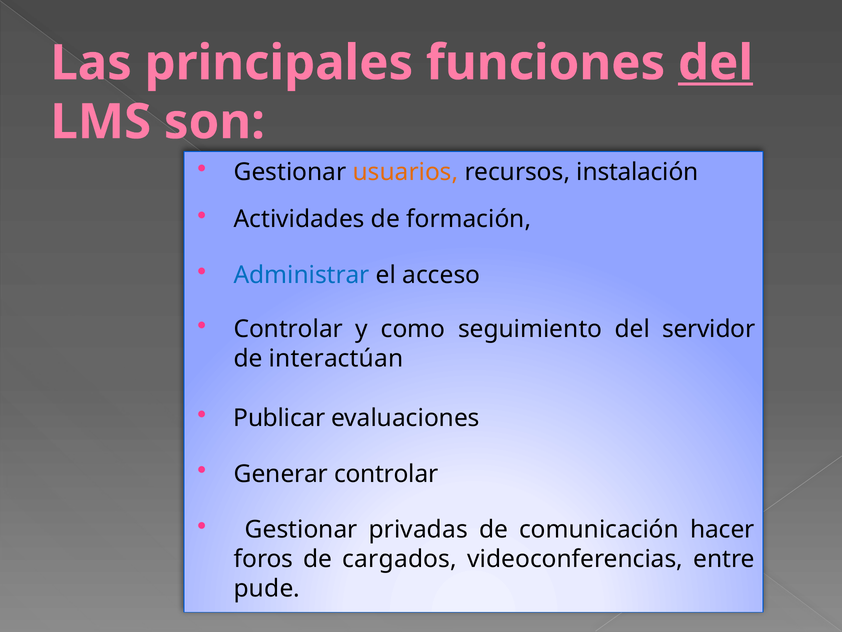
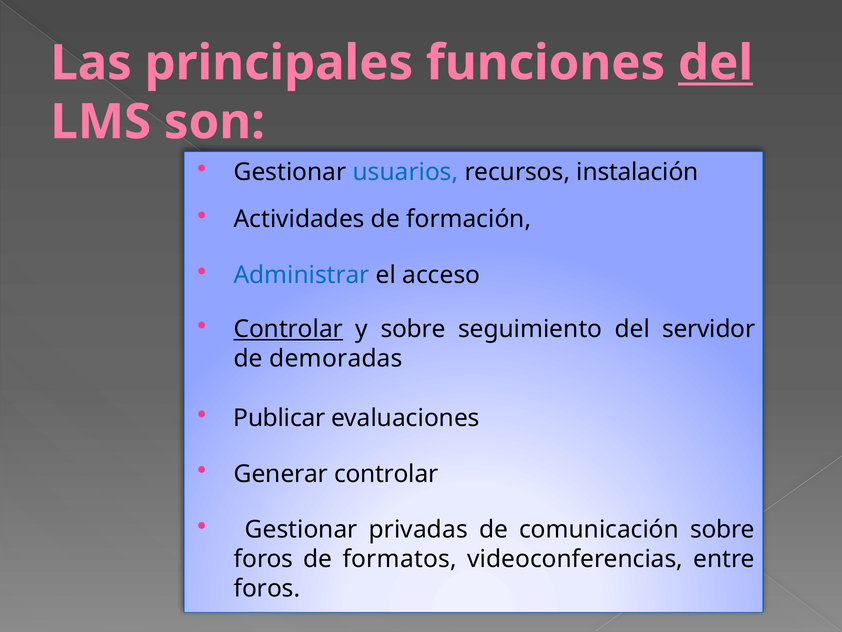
usuarios colour: orange -> blue (405, 172)
Controlar underline: none -> present (288, 329)
y como: como -> sobre (413, 329)
interactúan: interactúan -> demoradas (336, 358)
comunicación hacer: hacer -> sobre (722, 529)
cargados: cargados -> formatos (400, 559)
pude: pude -> foros (267, 588)
